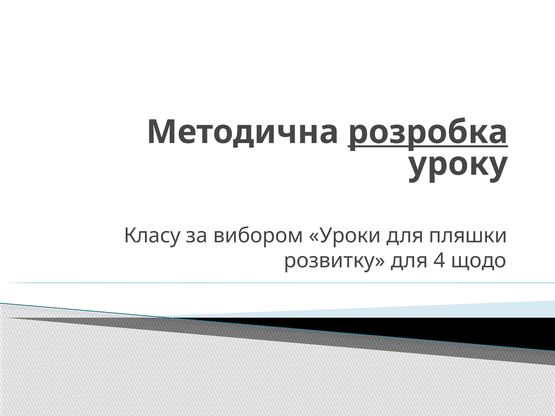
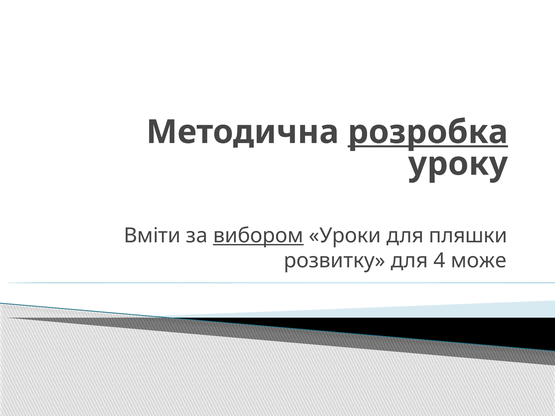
Класу: Класу -> Вміти (152, 236)
вибором underline: none -> present (258, 236)
щодо: щодо -> може (479, 261)
